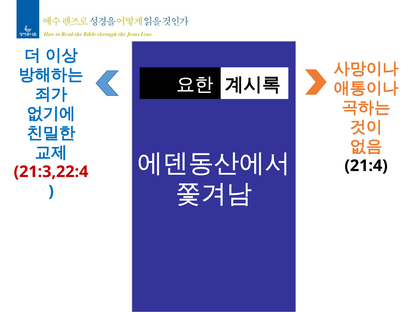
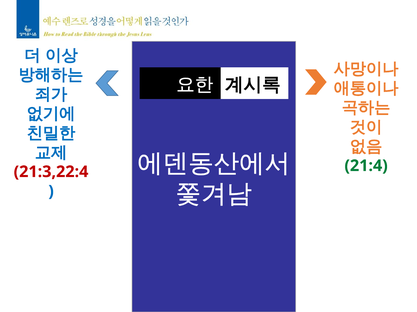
21:4 colour: black -> green (366, 166)
